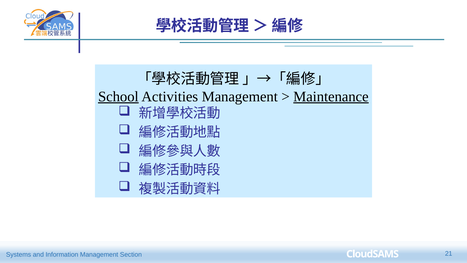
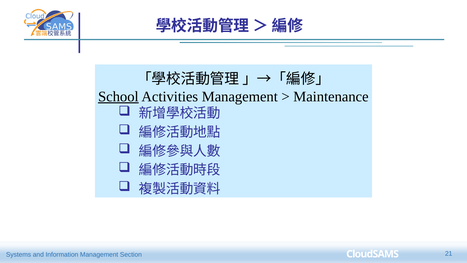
Maintenance underline: present -> none (331, 96)
